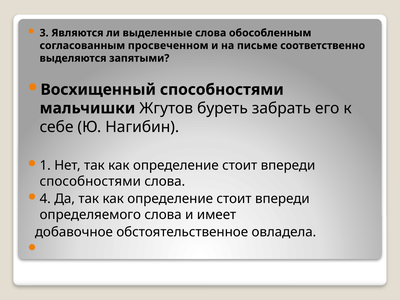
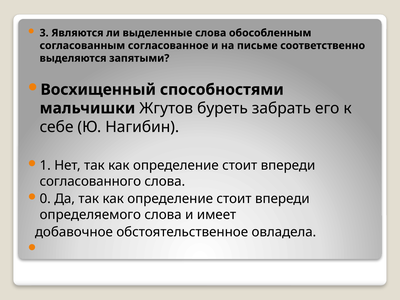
просвеченном: просвеченном -> согласованное (168, 46)
способностями: способностями -> согласованного (90, 181)
4: 4 -> 0 (45, 199)
